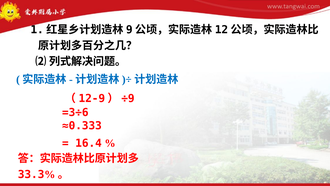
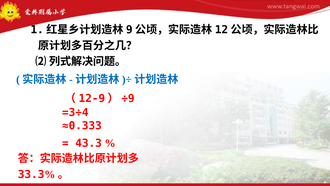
=3÷6: =3÷6 -> =3÷4 (75, 112)
16.4: 16.4 -> 43.3 (89, 143)
